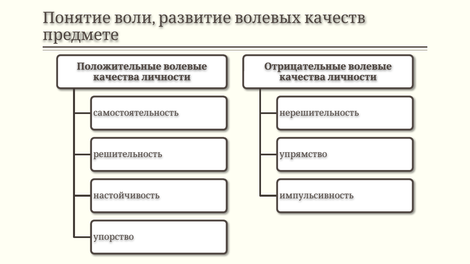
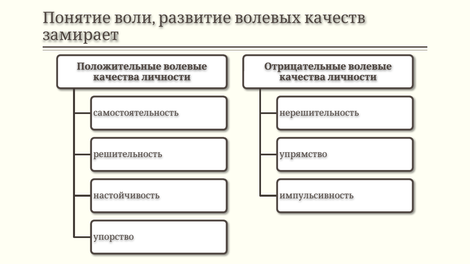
предмете: предмете -> замирает (81, 35)
